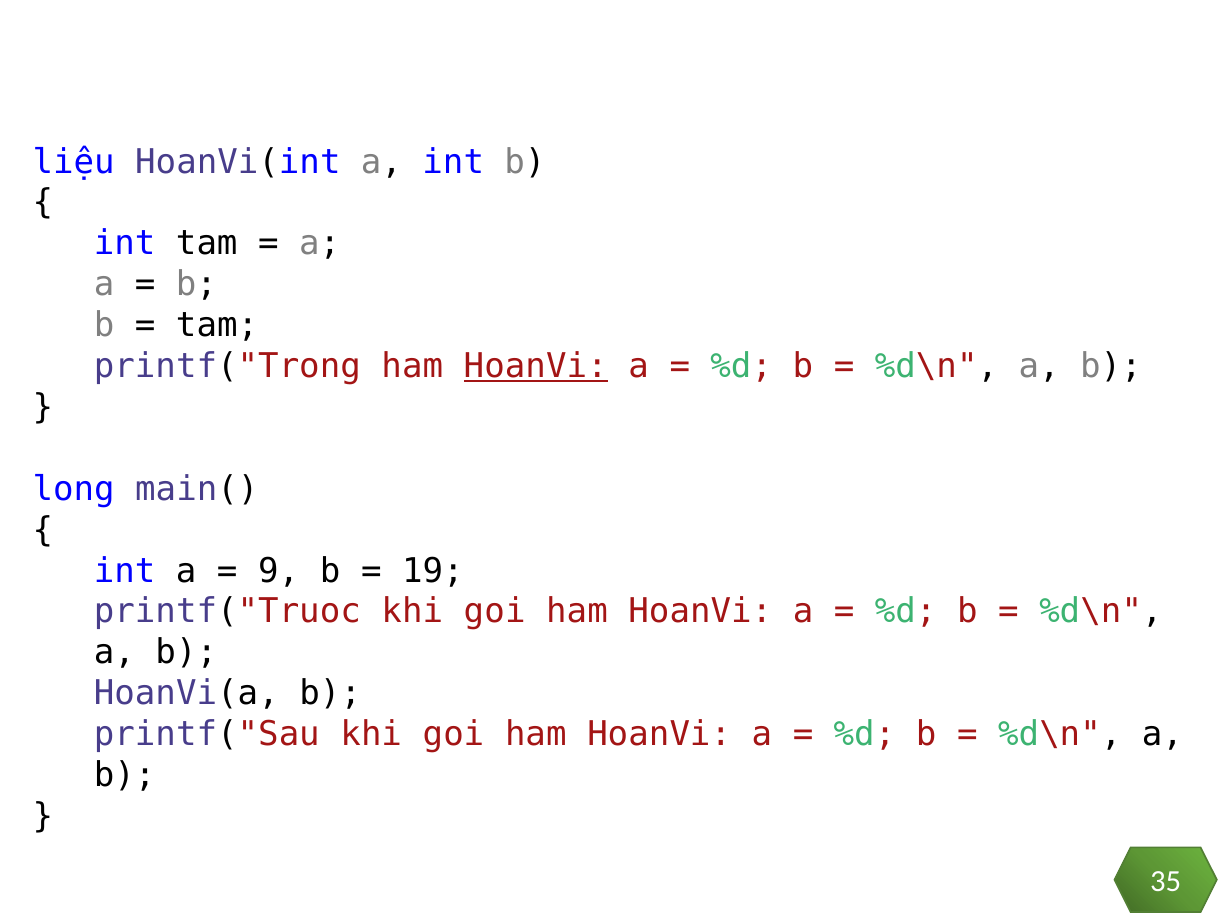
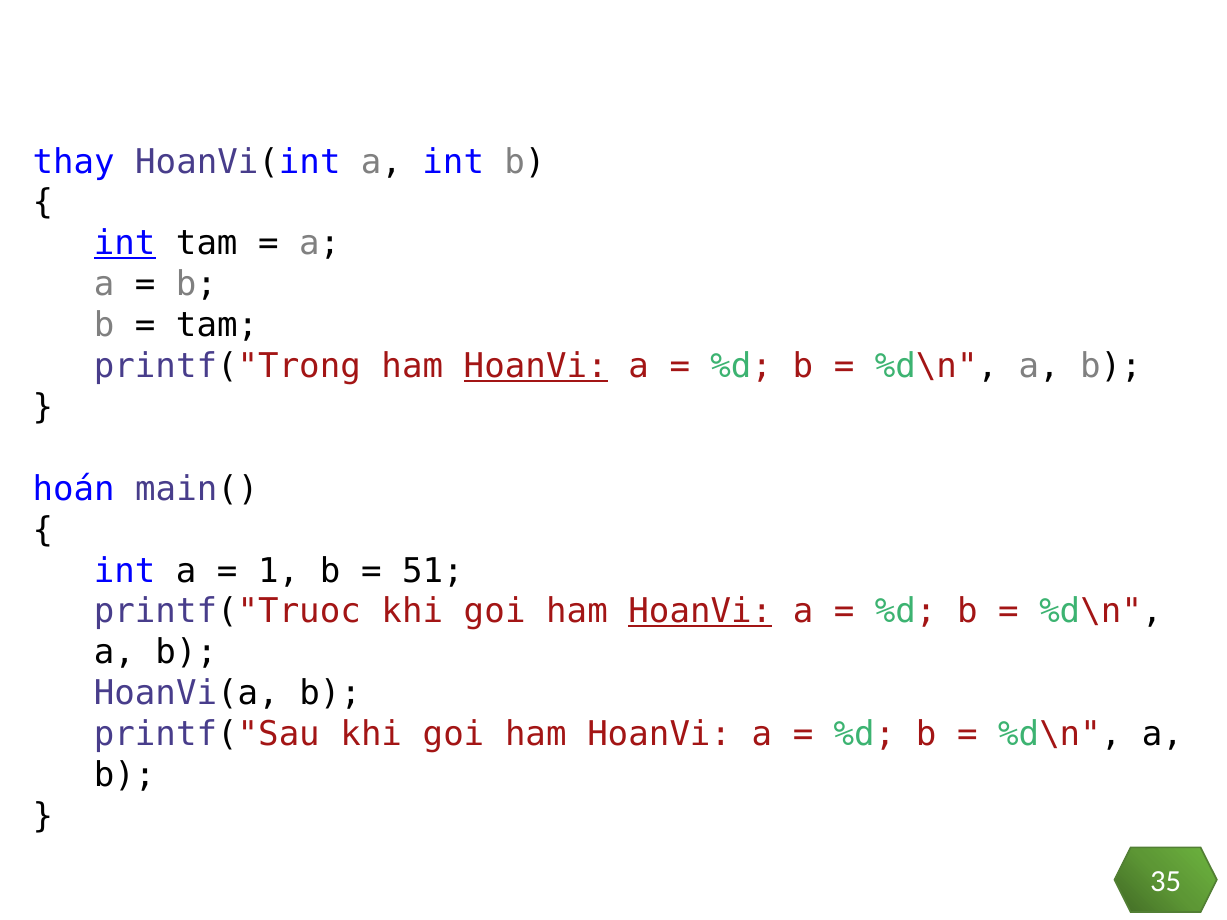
liệu: liệu -> thay (74, 162)
int underline: none -> present (125, 244)
long: long -> hoán (74, 489)
9: 9 -> 1 (279, 571)
19: 19 -> 51 (433, 571)
HoanVi underline: none -> present (700, 612)
